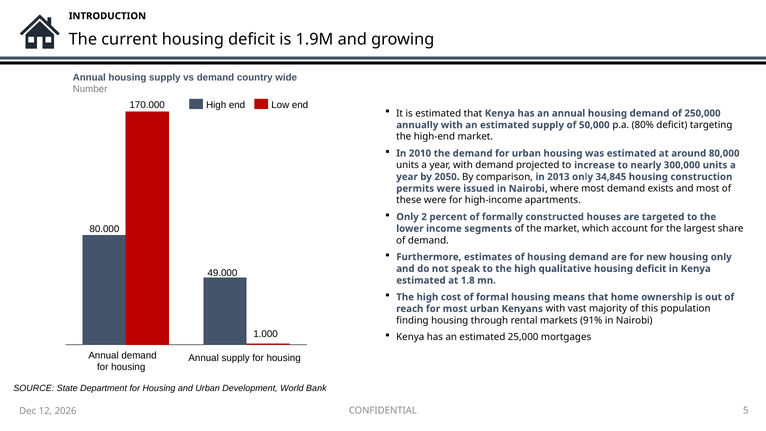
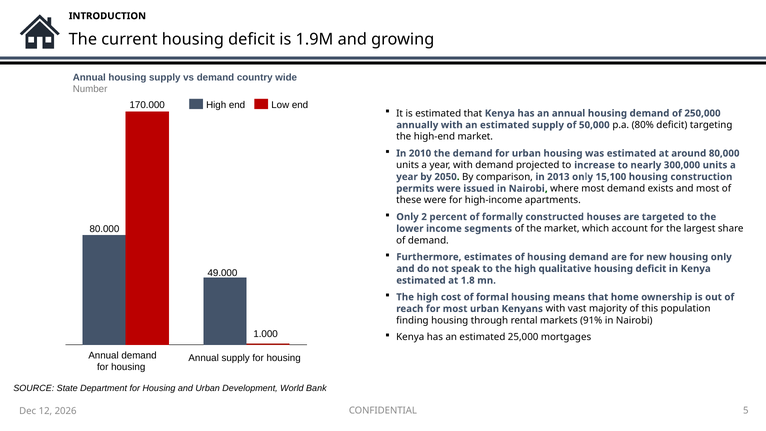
34,845: 34,845 -> 15,100 (611, 177)
